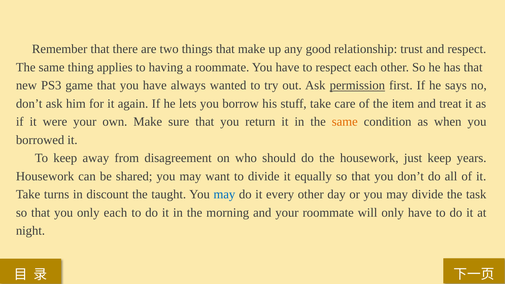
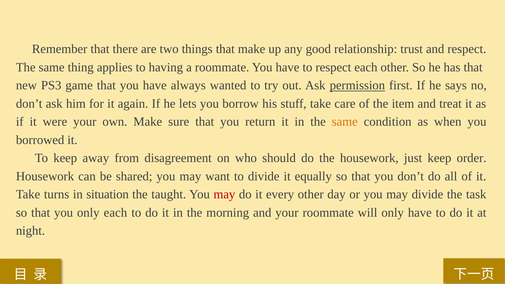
years: years -> order (472, 158)
discount: discount -> situation (108, 194)
may colour: blue -> red (224, 194)
